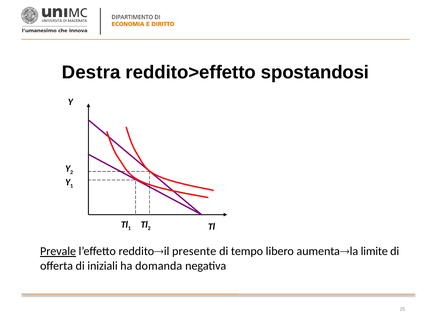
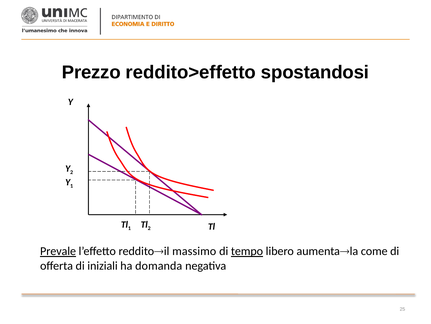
Destra: Destra -> Prezzo (91, 72)
presente: presente -> massimo (194, 251)
tempo underline: none -> present (247, 251)
limite: limite -> come (374, 251)
